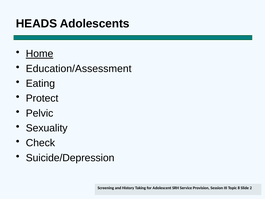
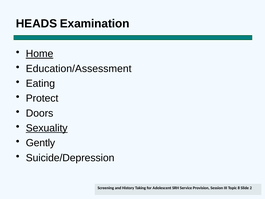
Adolescents: Adolescents -> Examination (95, 24)
Pelvic: Pelvic -> Doors (40, 113)
Sexuality underline: none -> present (47, 128)
Check: Check -> Gently (40, 143)
